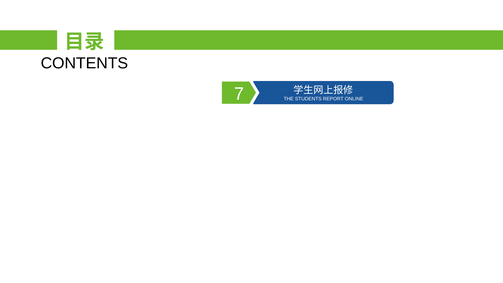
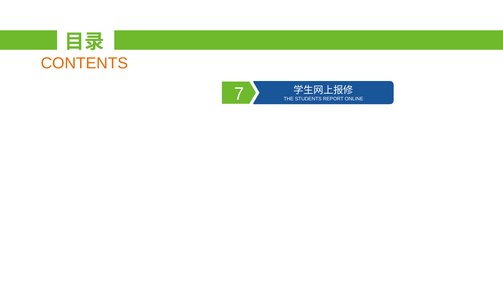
CONTENTS colour: black -> orange (84, 63)
